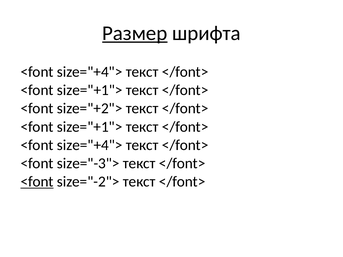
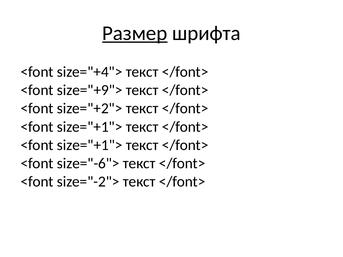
size="+1">: size="+1"> -> size="+9"> (90, 90)
size="+4">: size="+4"> -> size="+1"> (90, 145)
size="-3">: size="-3"> -> size="-6"> (88, 163)
<font underline: present -> none (37, 182)
